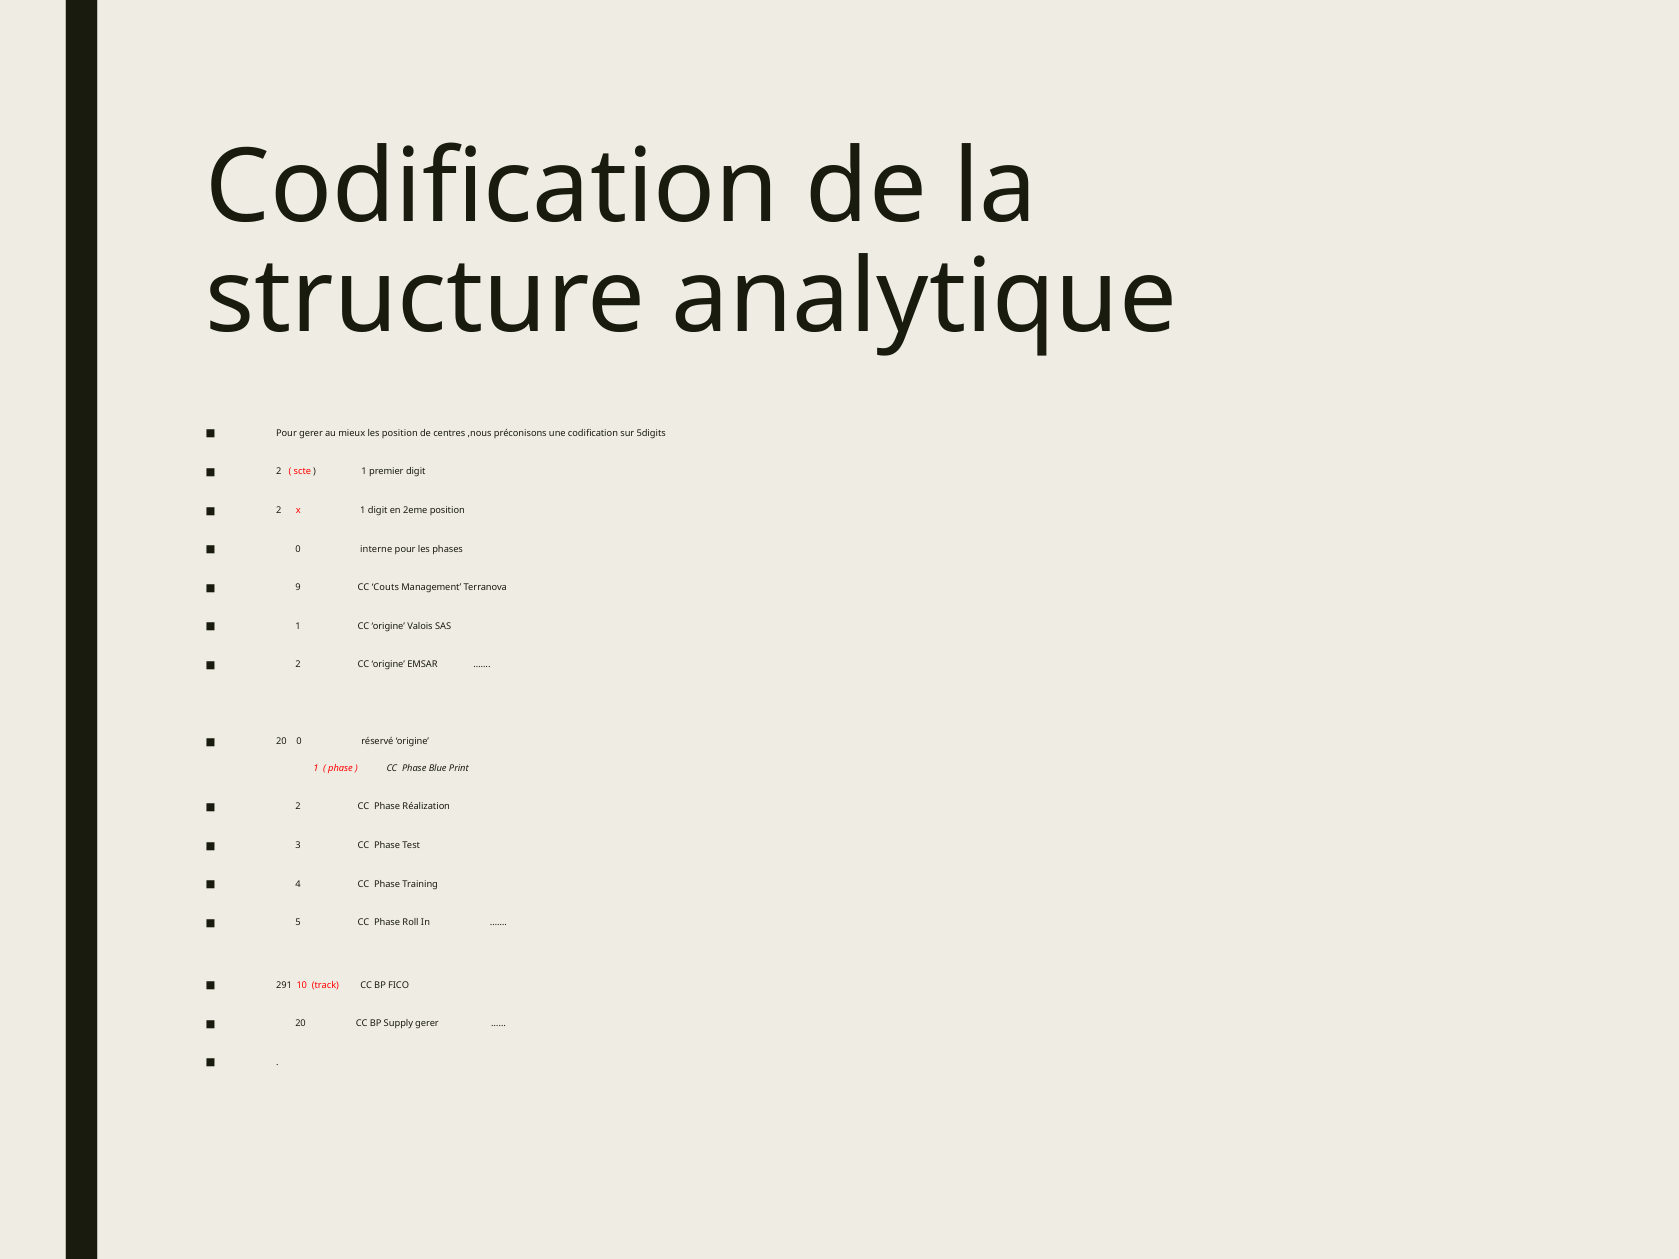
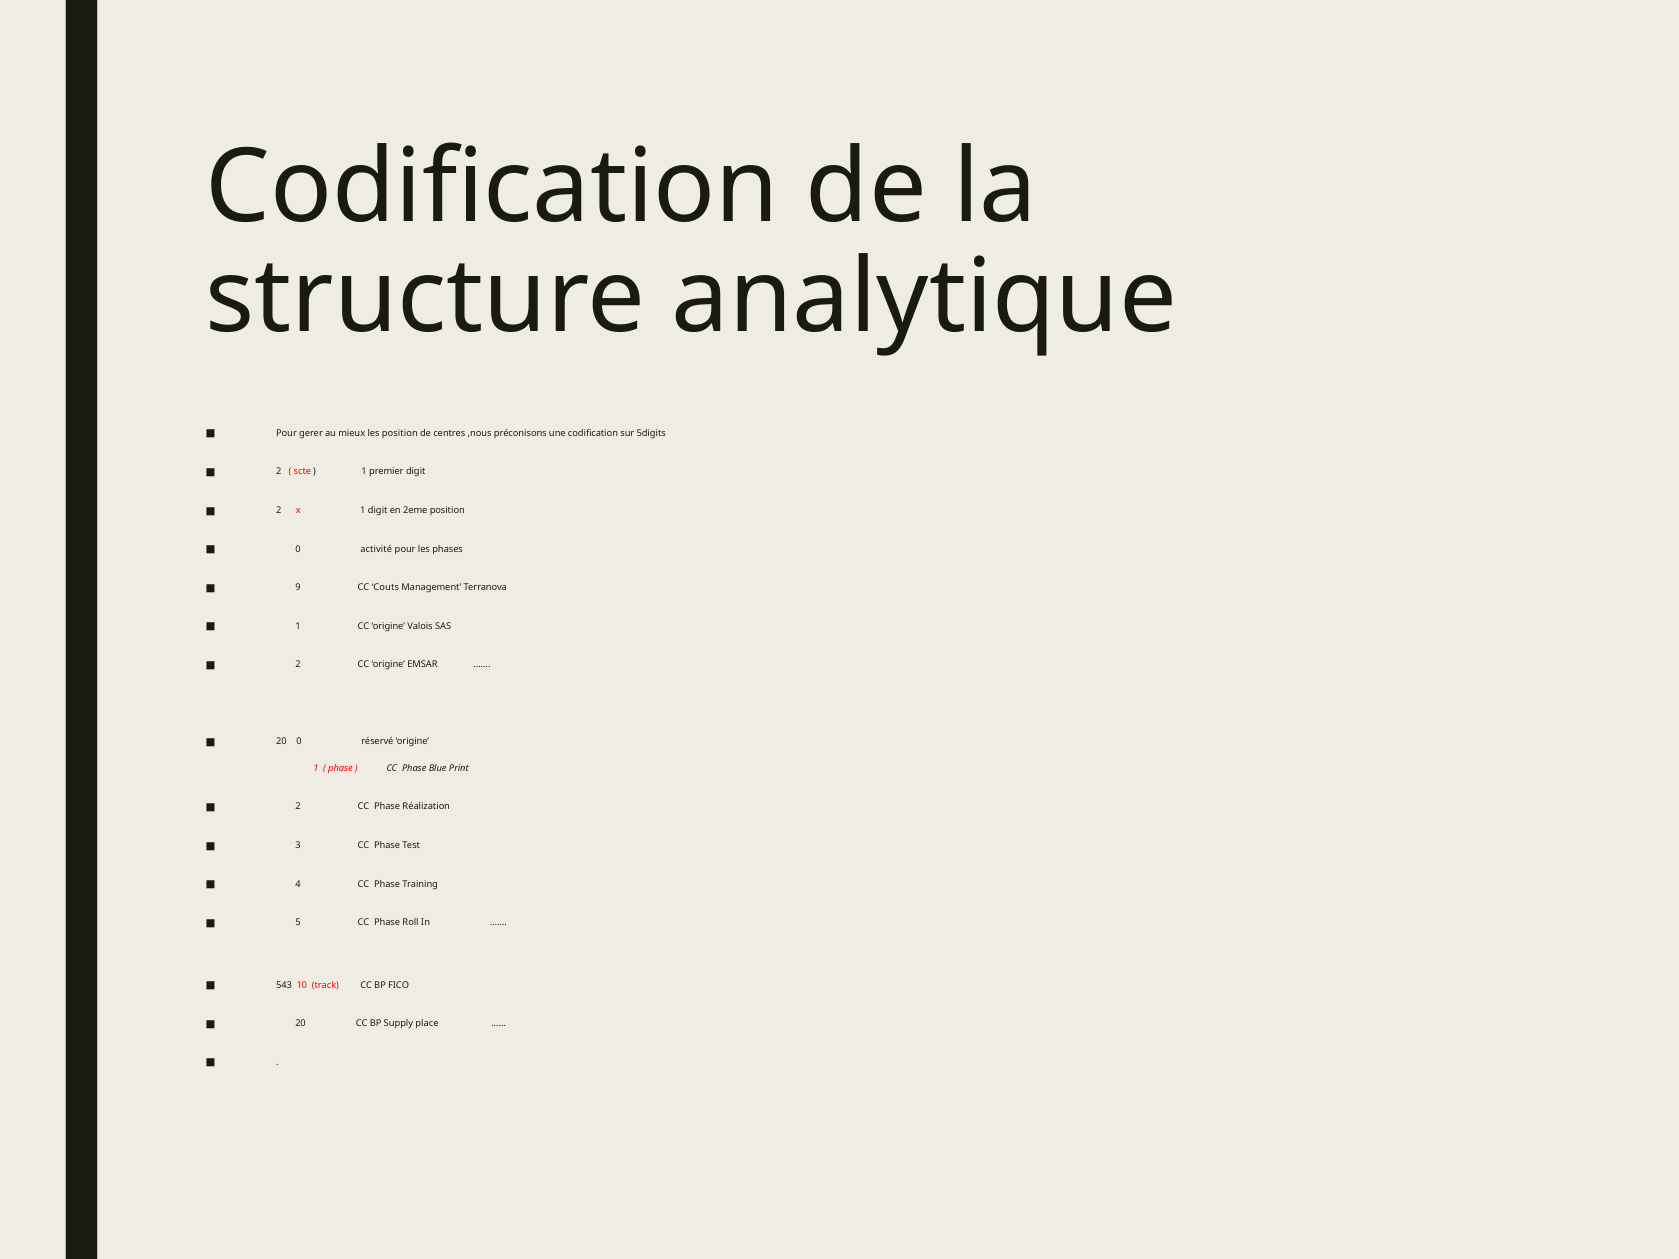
interne: interne -> activité (376, 549)
291: 291 -> 543 (284, 985)
Supply gerer: gerer -> place (427, 1024)
